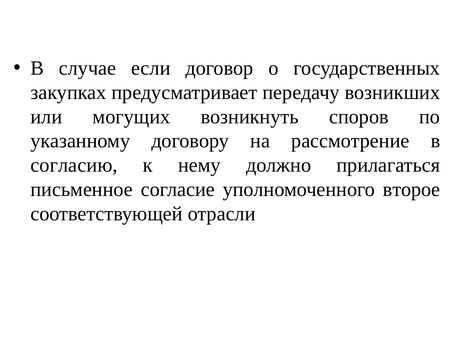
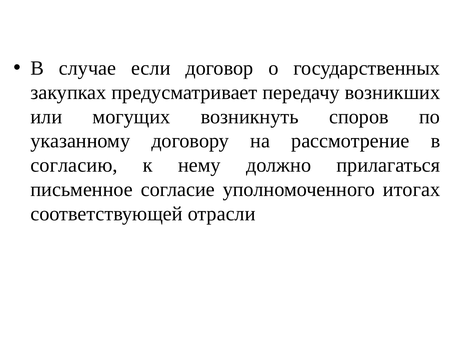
второе: второе -> итогах (412, 189)
